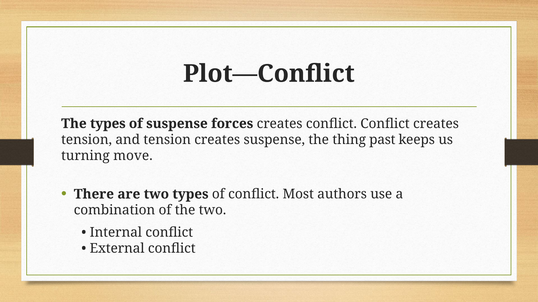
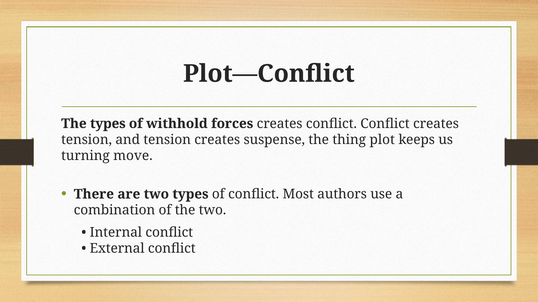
of suspense: suspense -> withhold (177, 124)
past: past -> plot (382, 140)
